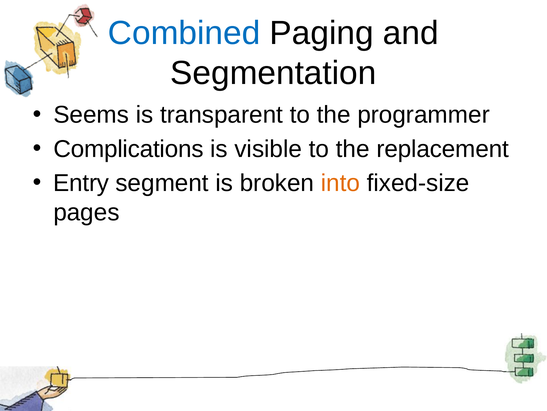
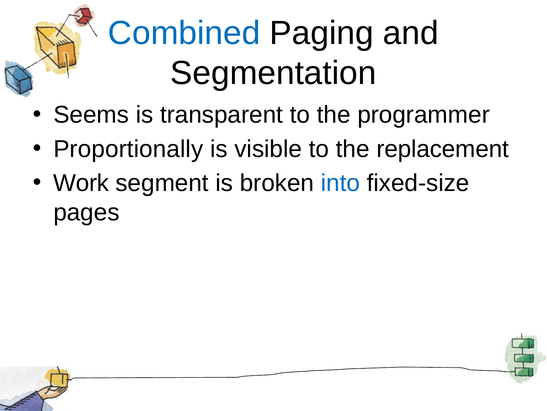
Complications: Complications -> Proportionally (128, 149)
Entry: Entry -> Work (81, 183)
into colour: orange -> blue (340, 183)
